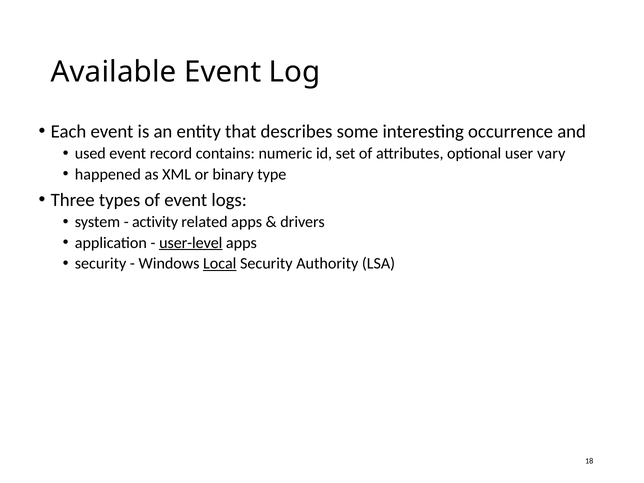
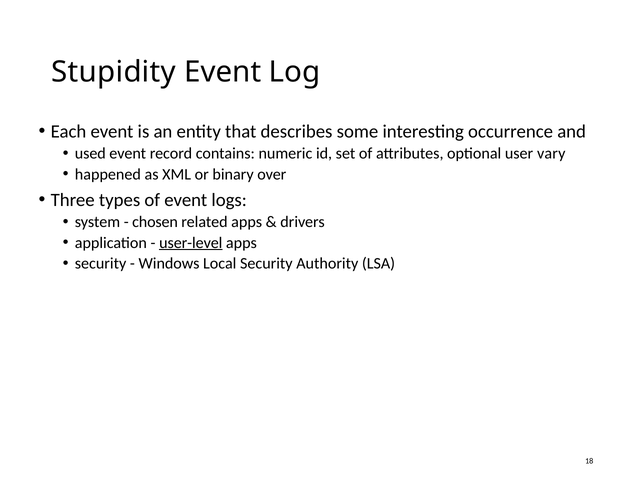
Available: Available -> Stupidity (114, 72)
type: type -> over (272, 174)
activity: activity -> chosen (155, 222)
Local underline: present -> none (220, 263)
